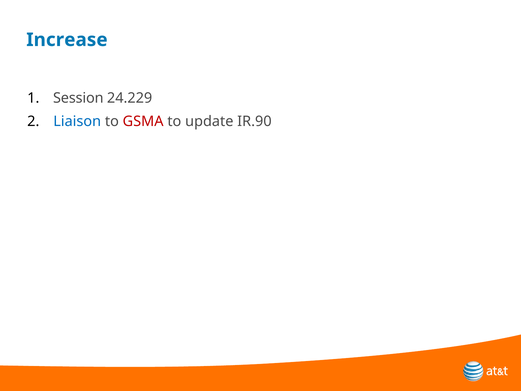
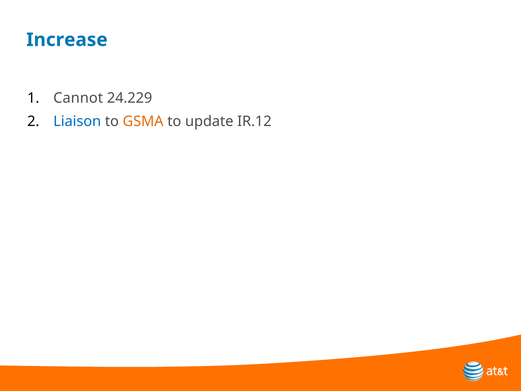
Session: Session -> Cannot (78, 98)
GSMA colour: red -> orange (143, 121)
IR.90: IR.90 -> IR.12 (254, 121)
